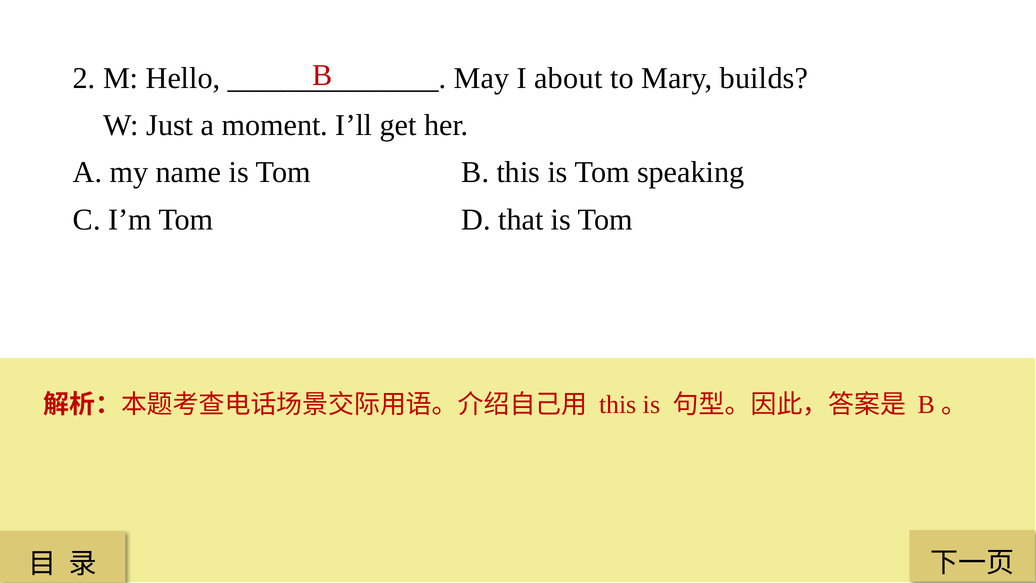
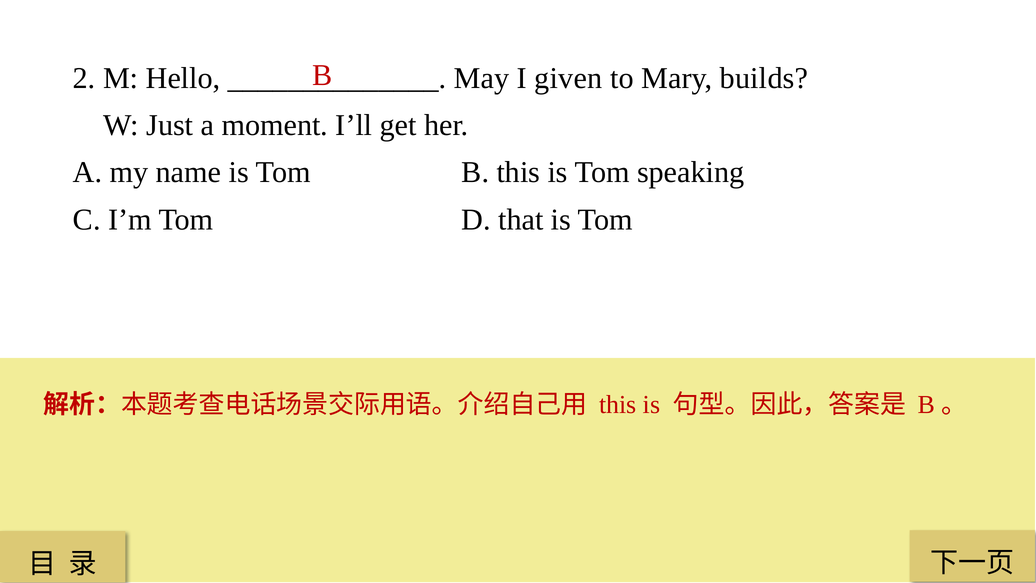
about: about -> given (568, 78)
